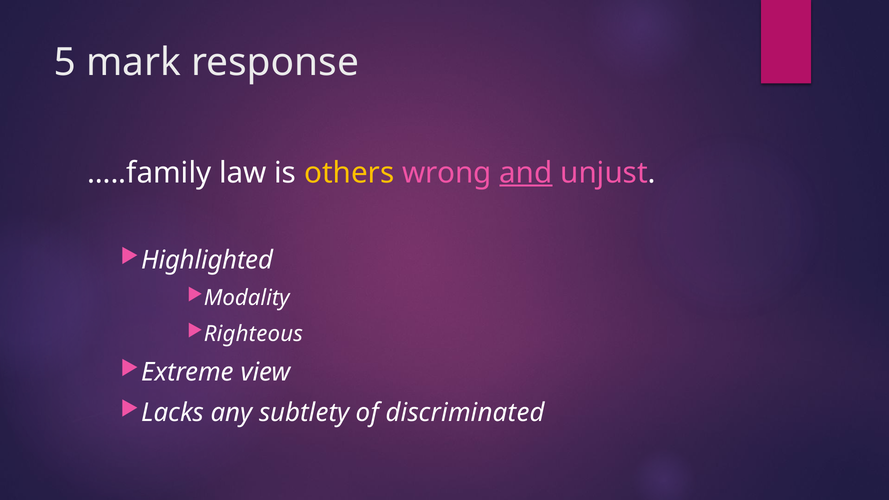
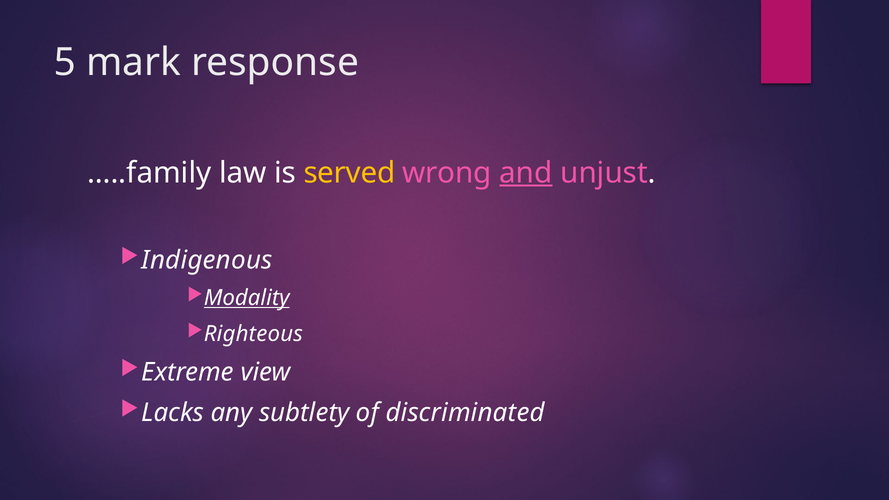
others: others -> served (349, 173)
Highlighted: Highlighted -> Indigenous (207, 260)
Modality underline: none -> present (247, 298)
